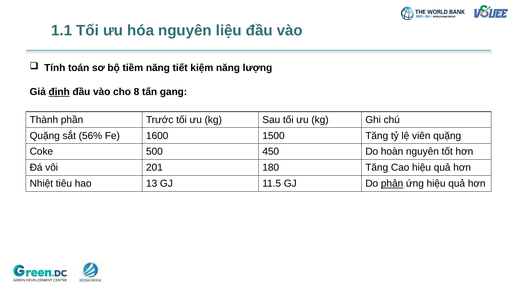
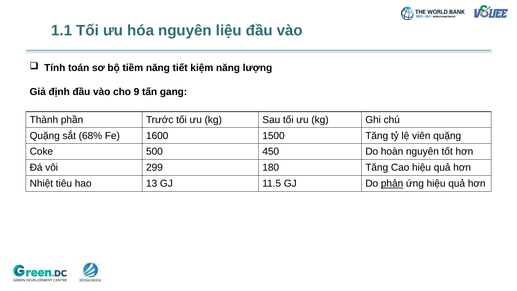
định underline: present -> none (59, 92)
8: 8 -> 9 (137, 92)
56%: 56% -> 68% (90, 136)
201: 201 -> 299 (154, 168)
